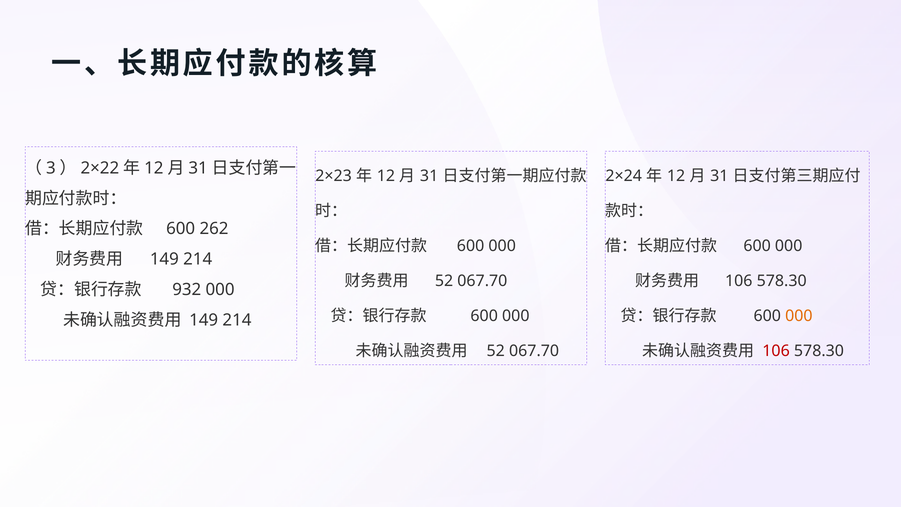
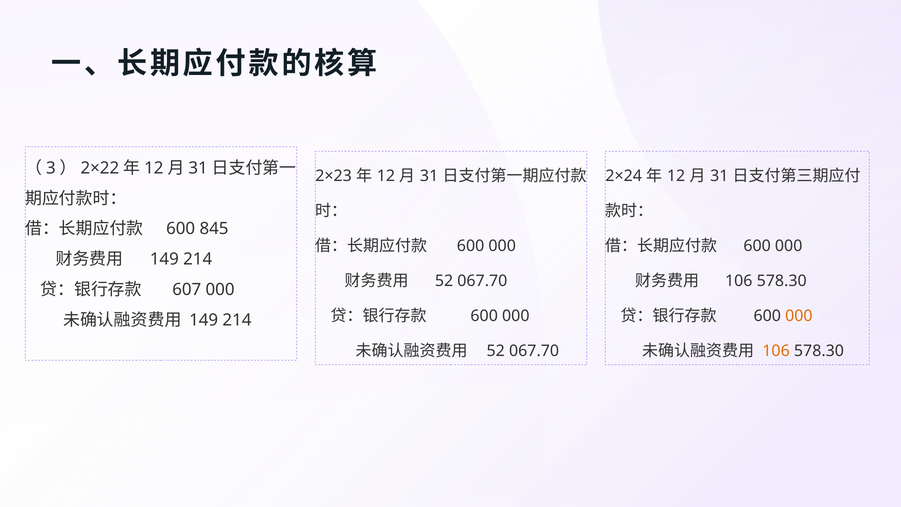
262: 262 -> 845 (214, 229)
932: 932 -> 607 (187, 290)
106 colour: red -> orange (776, 351)
